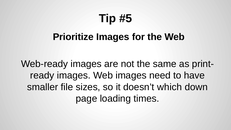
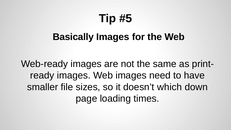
Prioritize: Prioritize -> Basically (73, 37)
